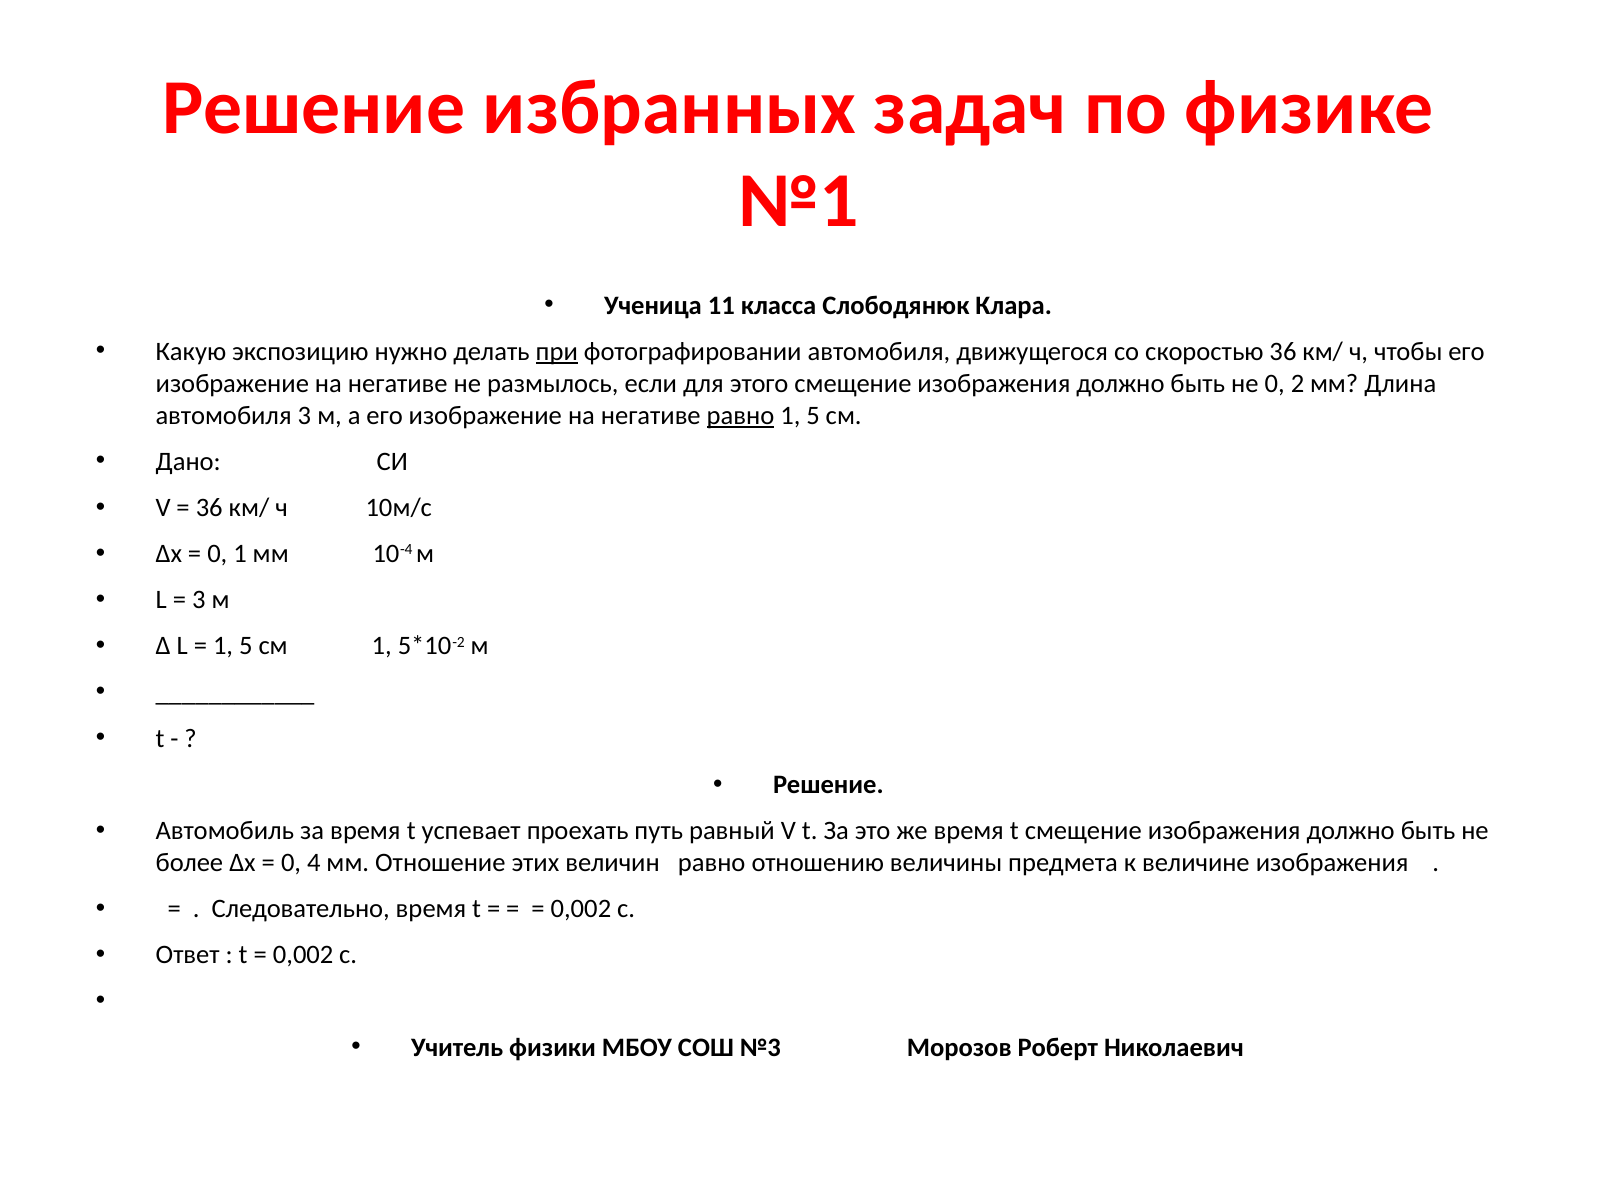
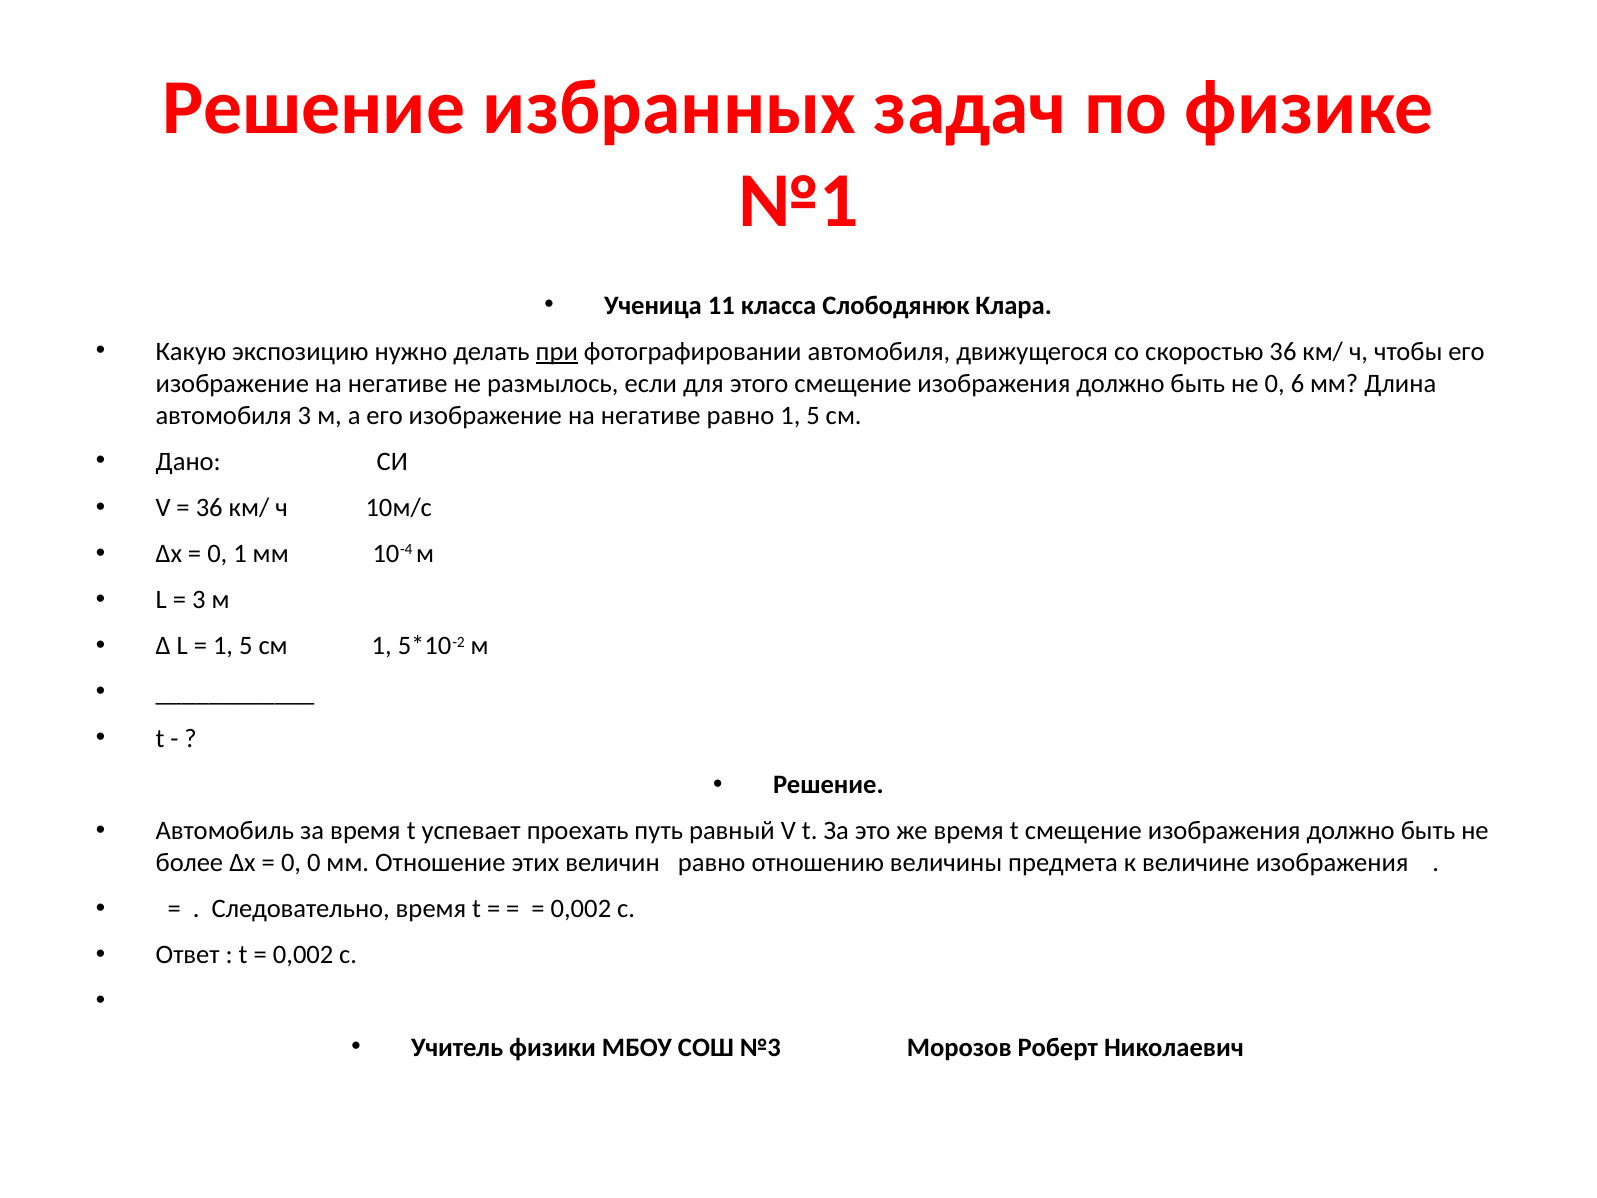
2: 2 -> 6 (1298, 383)
равно underline: present -> none (741, 415)
0 4: 4 -> 0 (314, 863)
